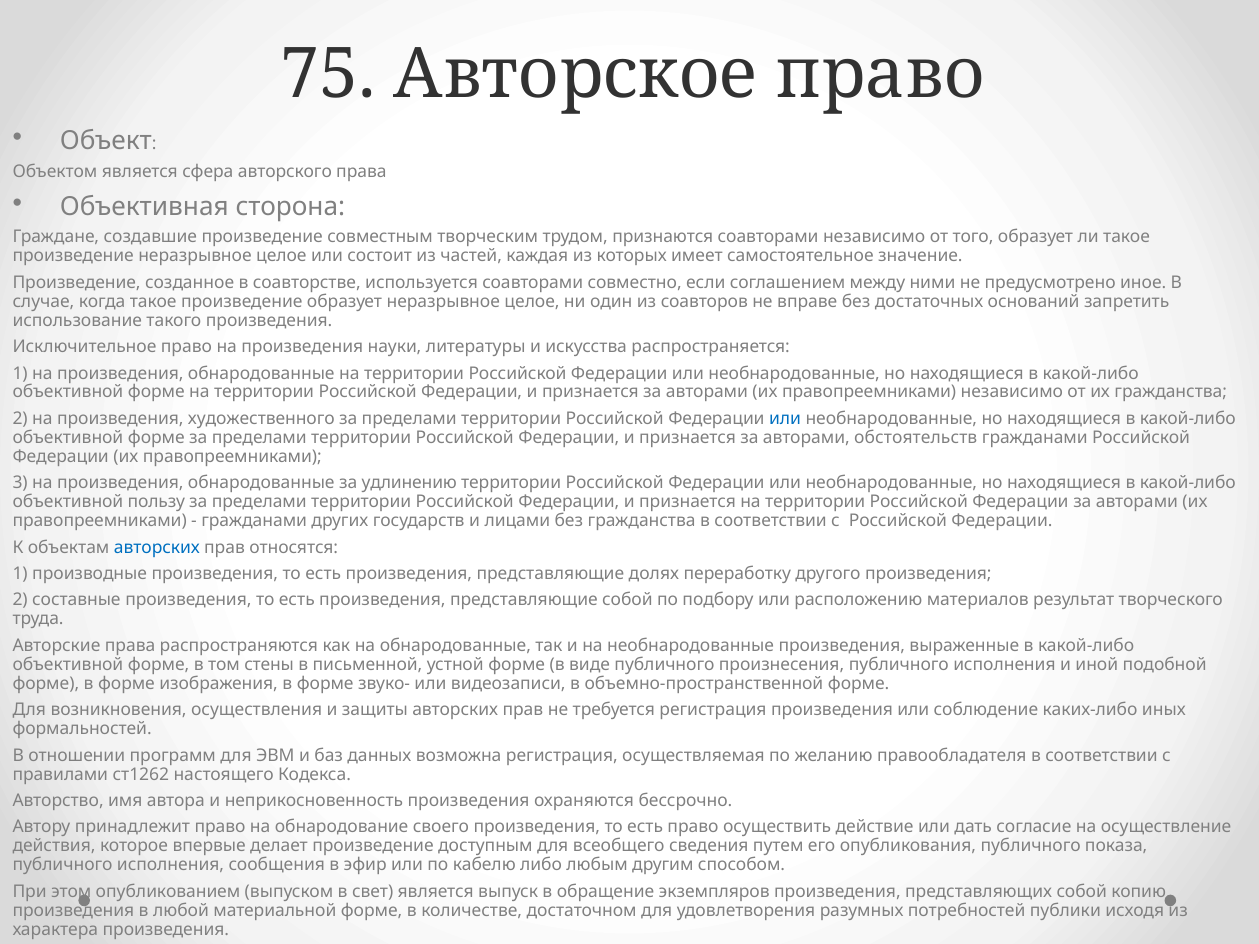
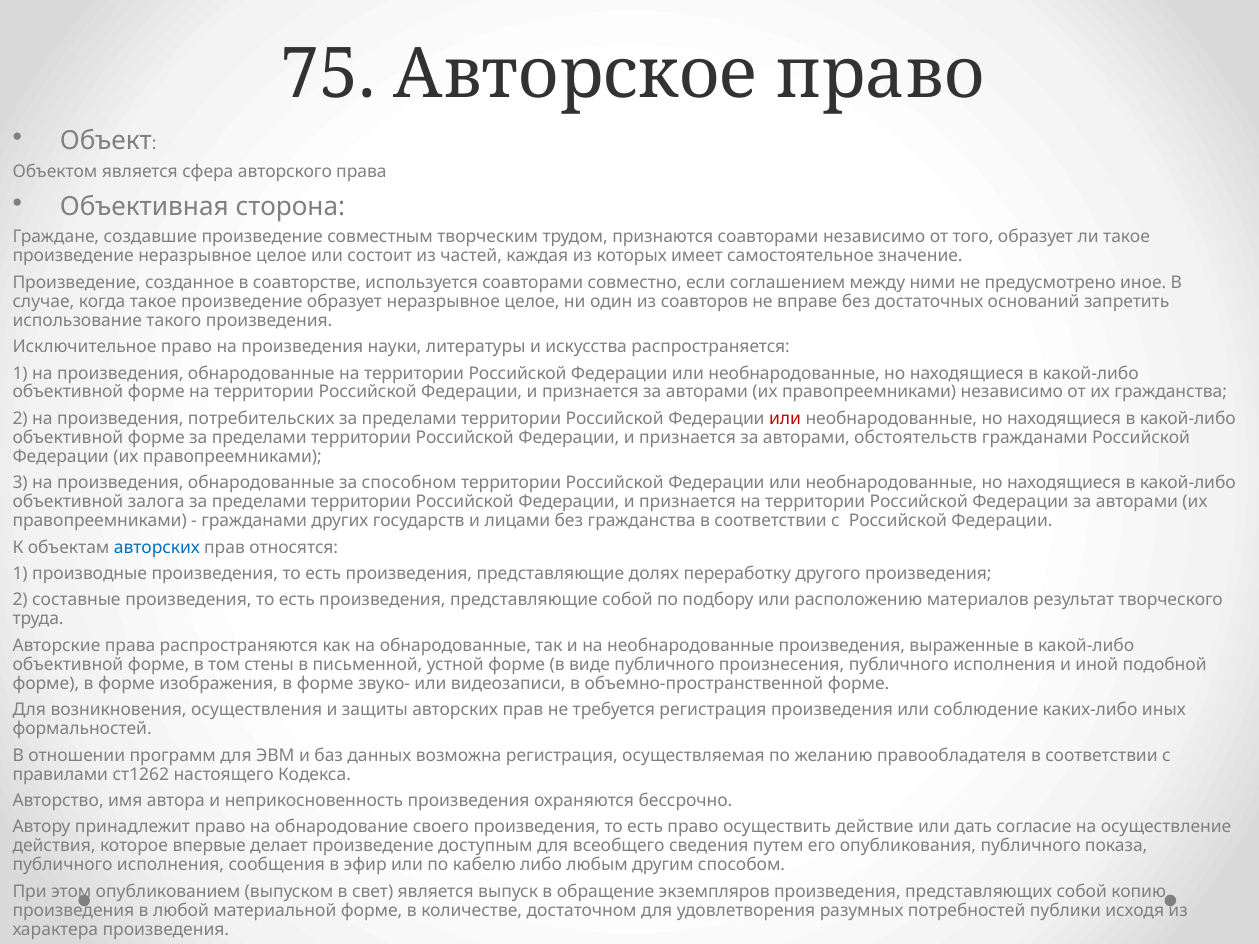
художественного: художественного -> потребительских (261, 419)
или colour: blue -> red (785, 419)
удлинению: удлинению -> способном (409, 483)
пользу: пользу -> залога (156, 502)
